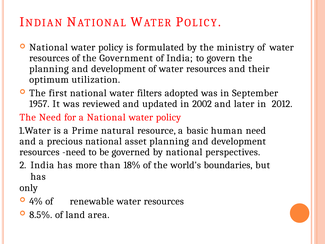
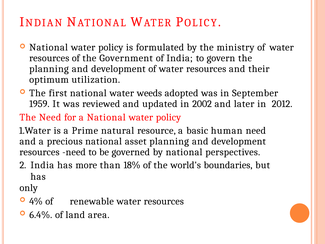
filters: filters -> weeds (149, 93)
1957: 1957 -> 1959 (39, 104)
8.5%: 8.5% -> 6.4% (41, 215)
